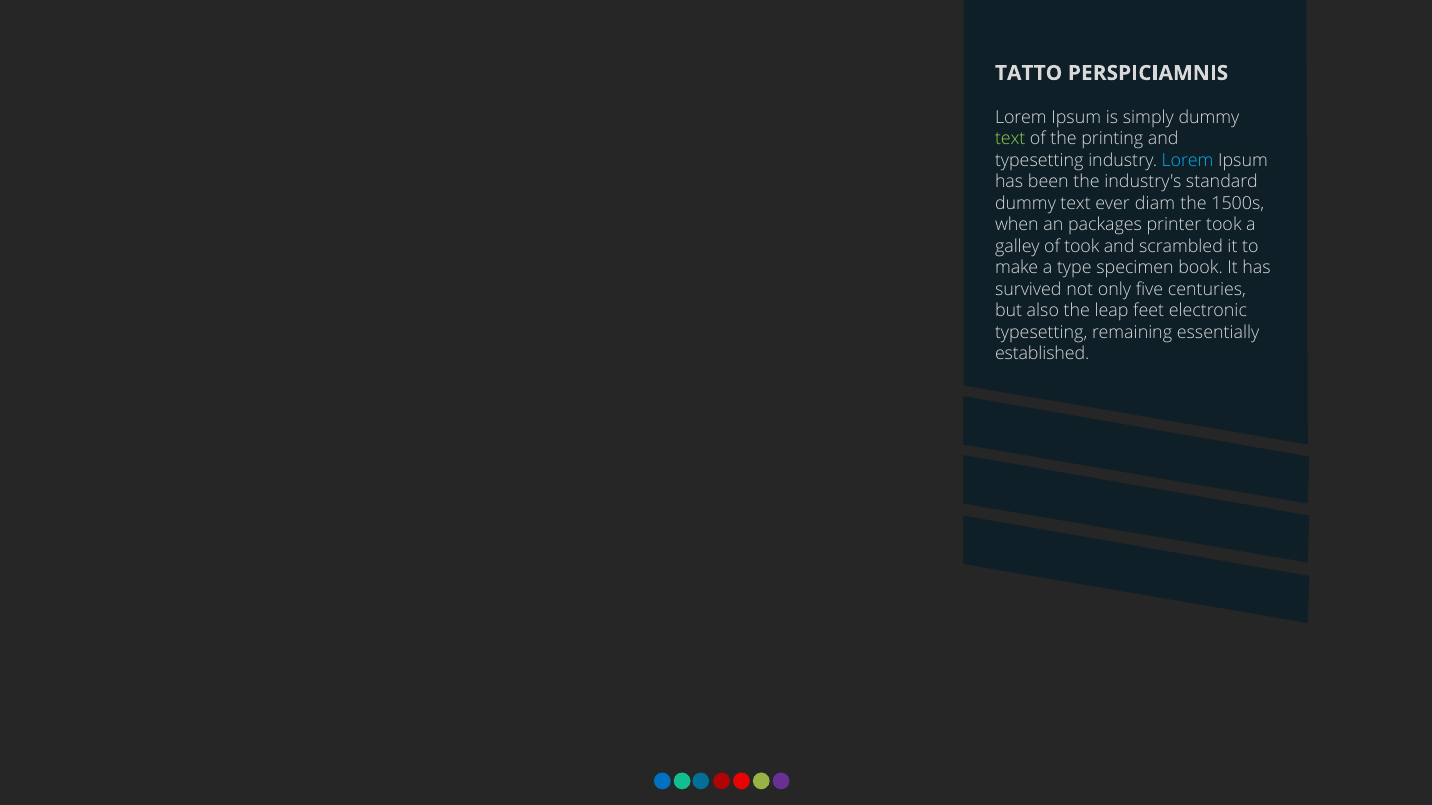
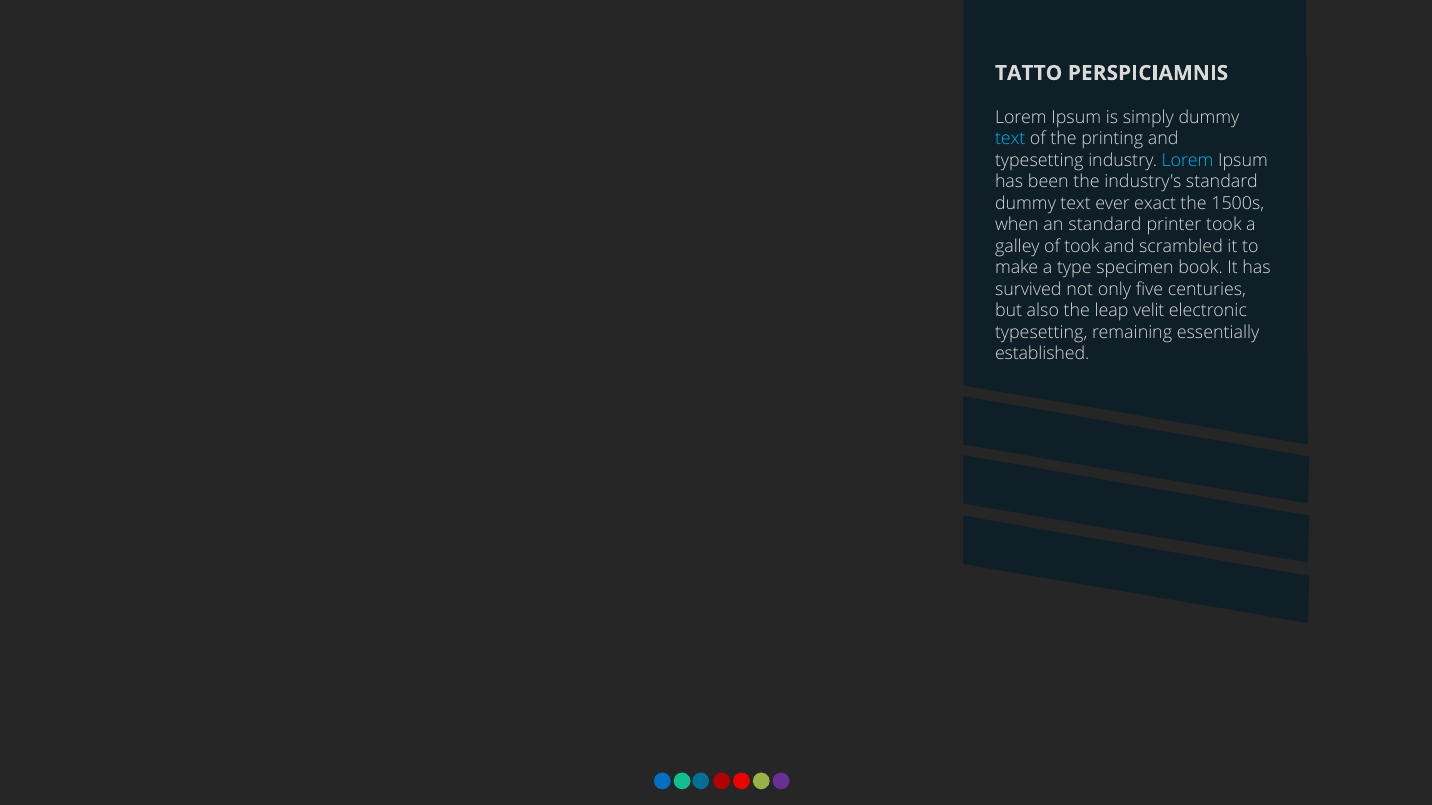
text colour: light green -> light blue (1010, 139)
diam: diam -> exact (1155, 204)
an packages: packages -> standard (1105, 225)
feet: feet -> velit (1149, 311)
